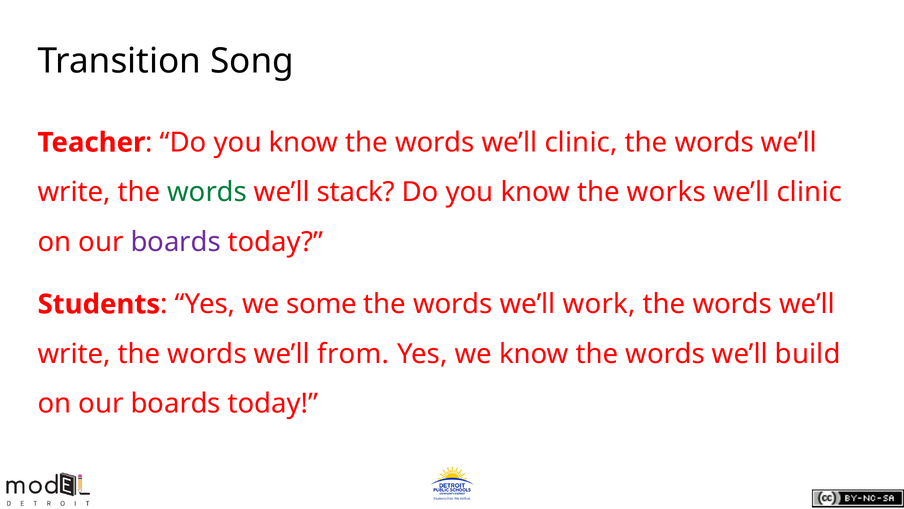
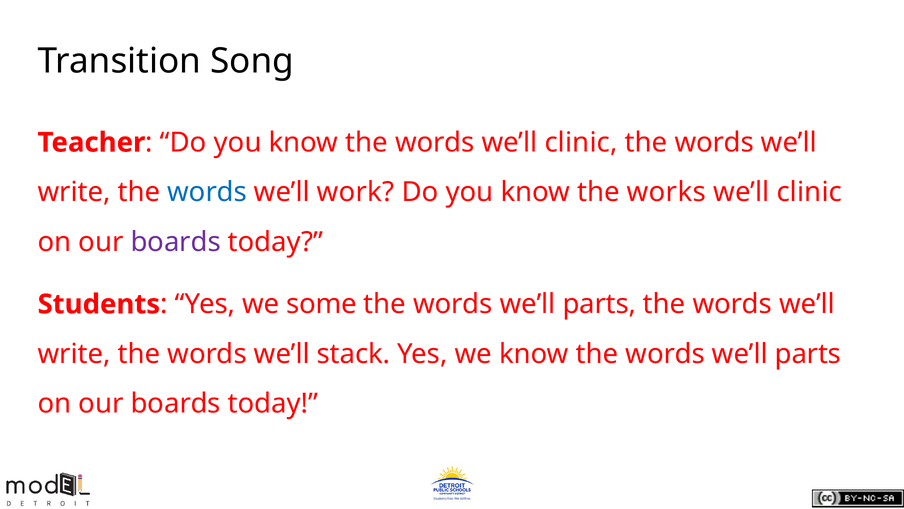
words colour: green -> blue (207, 192)
stack: stack -> work (356, 192)
work: work -> parts (599, 304)
from: from -> stack (354, 354)
build: build -> parts (808, 354)
